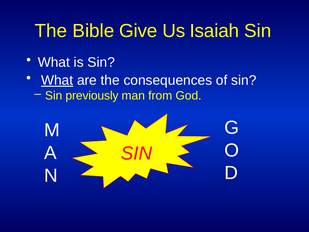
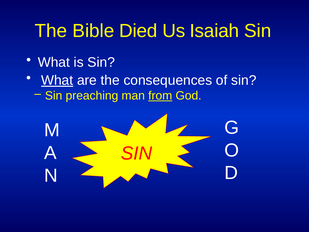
Give: Give -> Died (138, 31)
previously: previously -> preaching (92, 96)
from underline: none -> present (160, 96)
